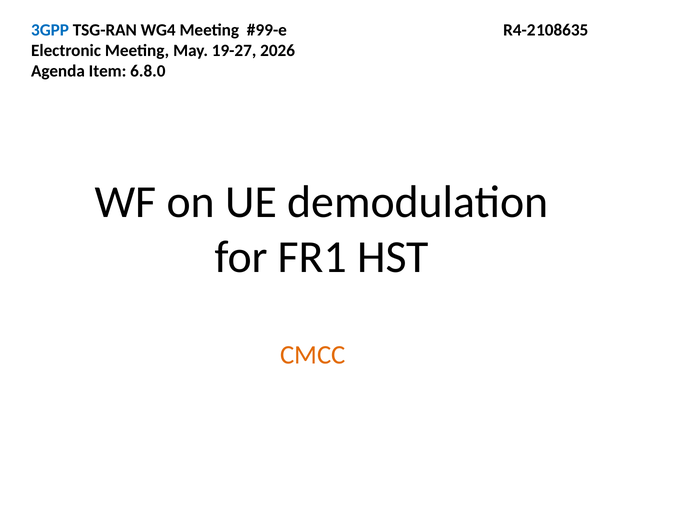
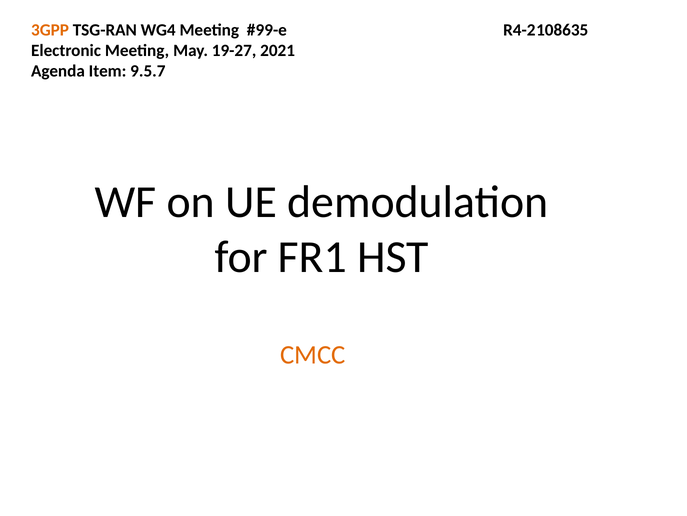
3GPP colour: blue -> orange (50, 30)
2026: 2026 -> 2021 (278, 50)
6.8.0: 6.8.0 -> 9.5.7 (148, 71)
